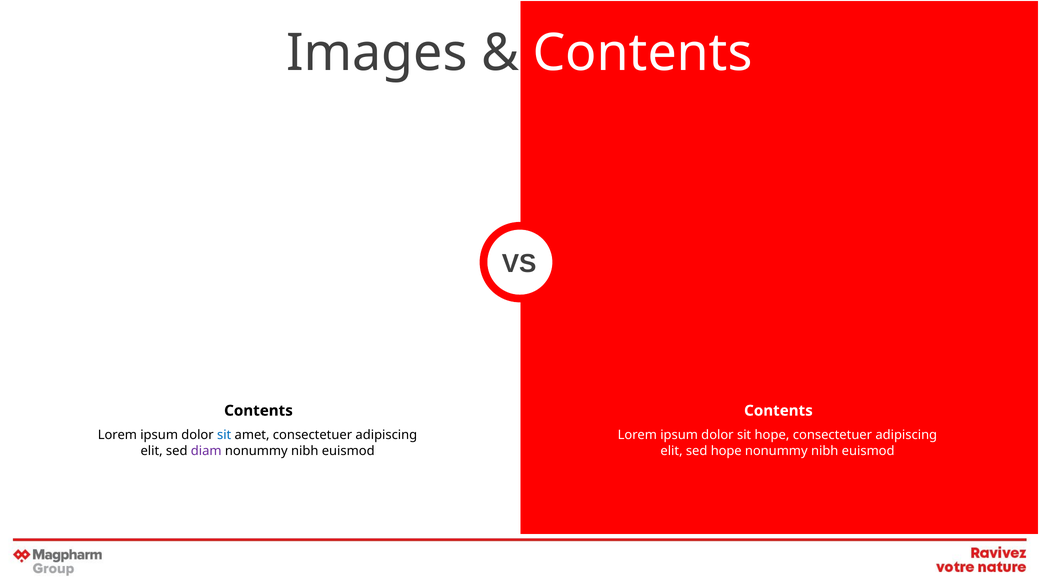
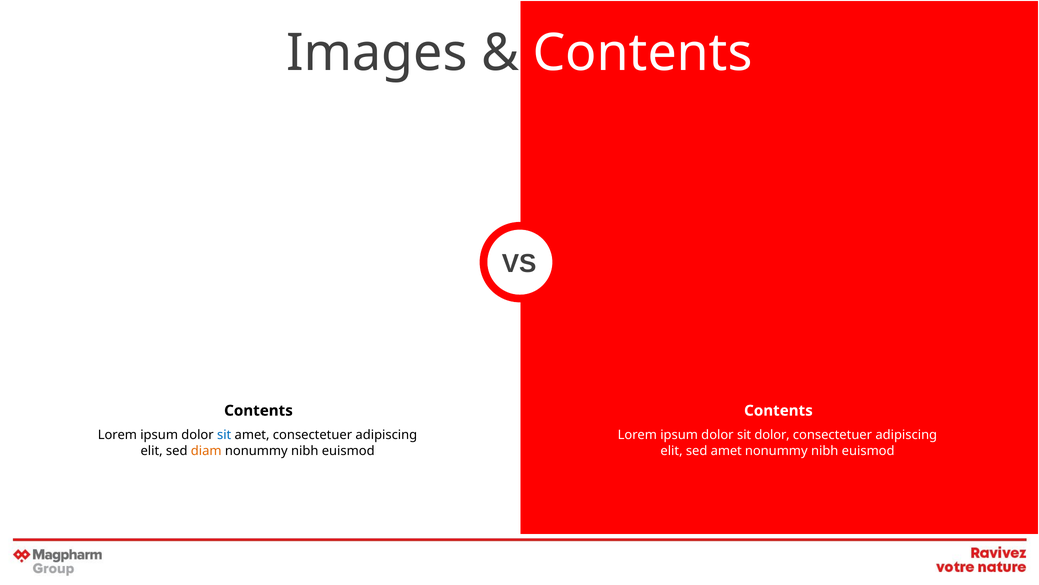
sit hope: hope -> dolor (772, 435)
diam colour: purple -> orange (206, 450)
sed hope: hope -> amet (726, 450)
